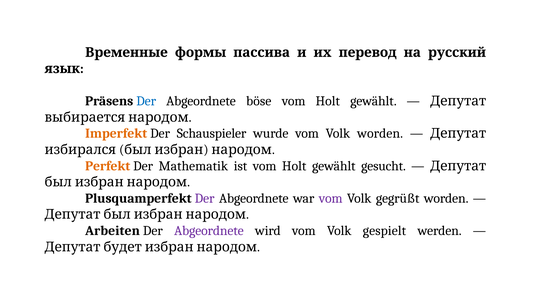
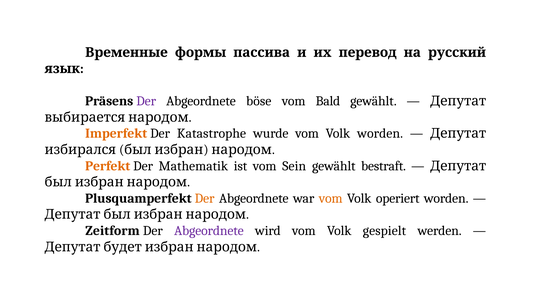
Der colour: blue -> purple (146, 101)
Holt: Holt -> Bald (328, 101)
Schauspieler: Schauspieler -> Katastrophe (211, 134)
ist vom Holt: Holt -> Sein (294, 166)
gesucht: gesucht -> bestraft (384, 166)
Der colour: purple -> orange (205, 199)
vom colour: purple -> orange (331, 199)
gegrüßt: gegrüßt -> operiert (398, 199)
Arbeiten: Arbeiten -> Zeitform (113, 231)
